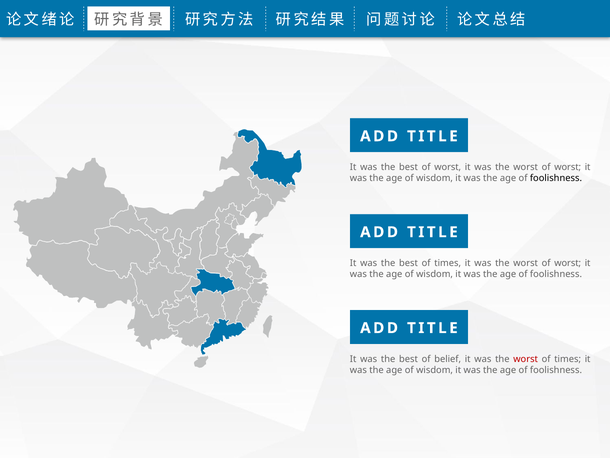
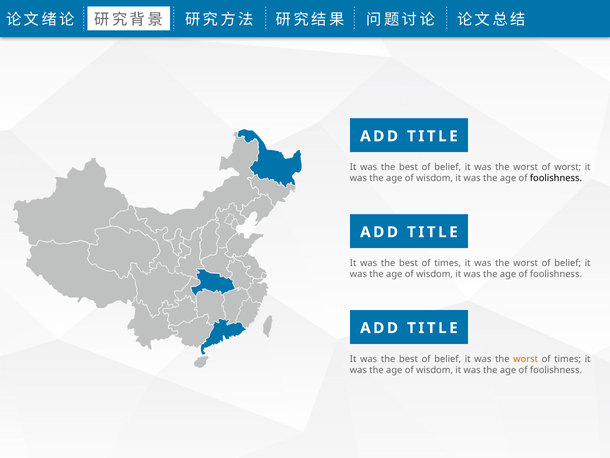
worst: worst -> belief (448, 167)
worst: worst -> belief (568, 263)
worst colour: red -> orange (526, 359)
